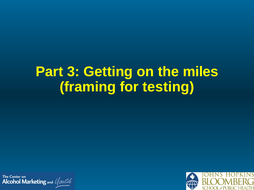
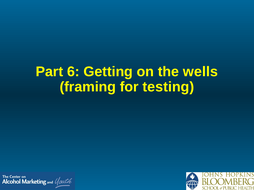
3: 3 -> 6 (73, 72)
miles: miles -> wells (200, 72)
